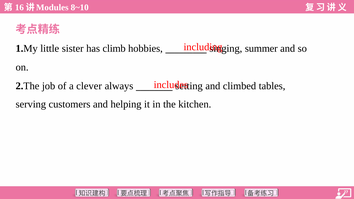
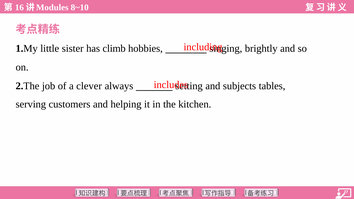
summer: summer -> brightly (261, 49)
climbed: climbed -> subjects (239, 86)
